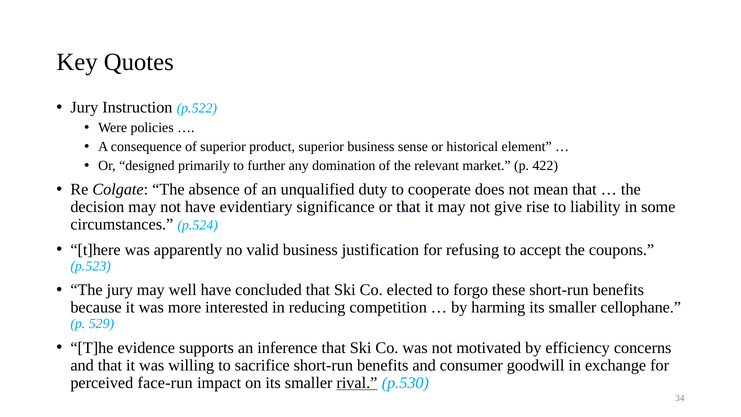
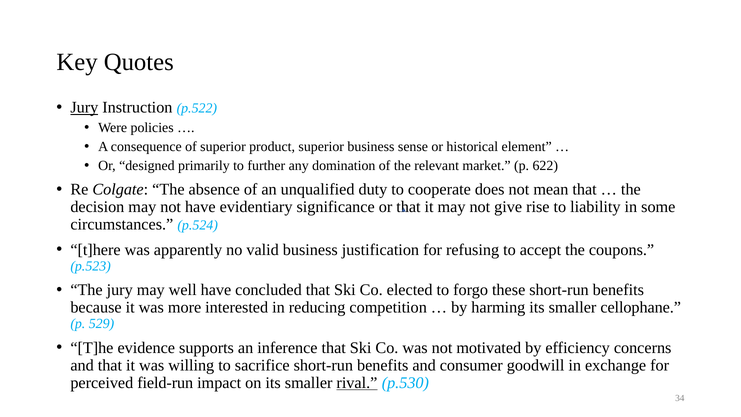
Jury underline: none -> present (84, 108)
422: 422 -> 622 (545, 165)
face-run: face-run -> field-run (165, 383)
